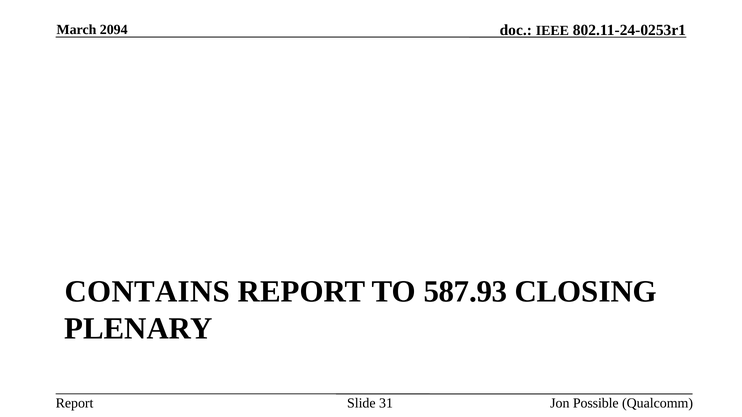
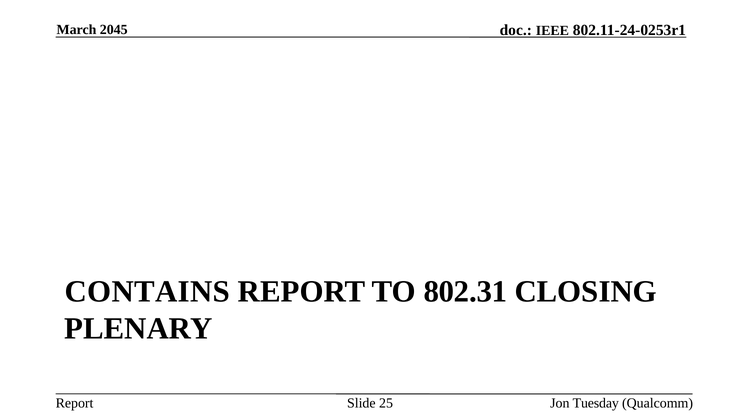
2094: 2094 -> 2045 (114, 29)
587.93: 587.93 -> 802.31 (465, 292)
31: 31 -> 25 (386, 403)
Possible: Possible -> Tuesday (596, 403)
